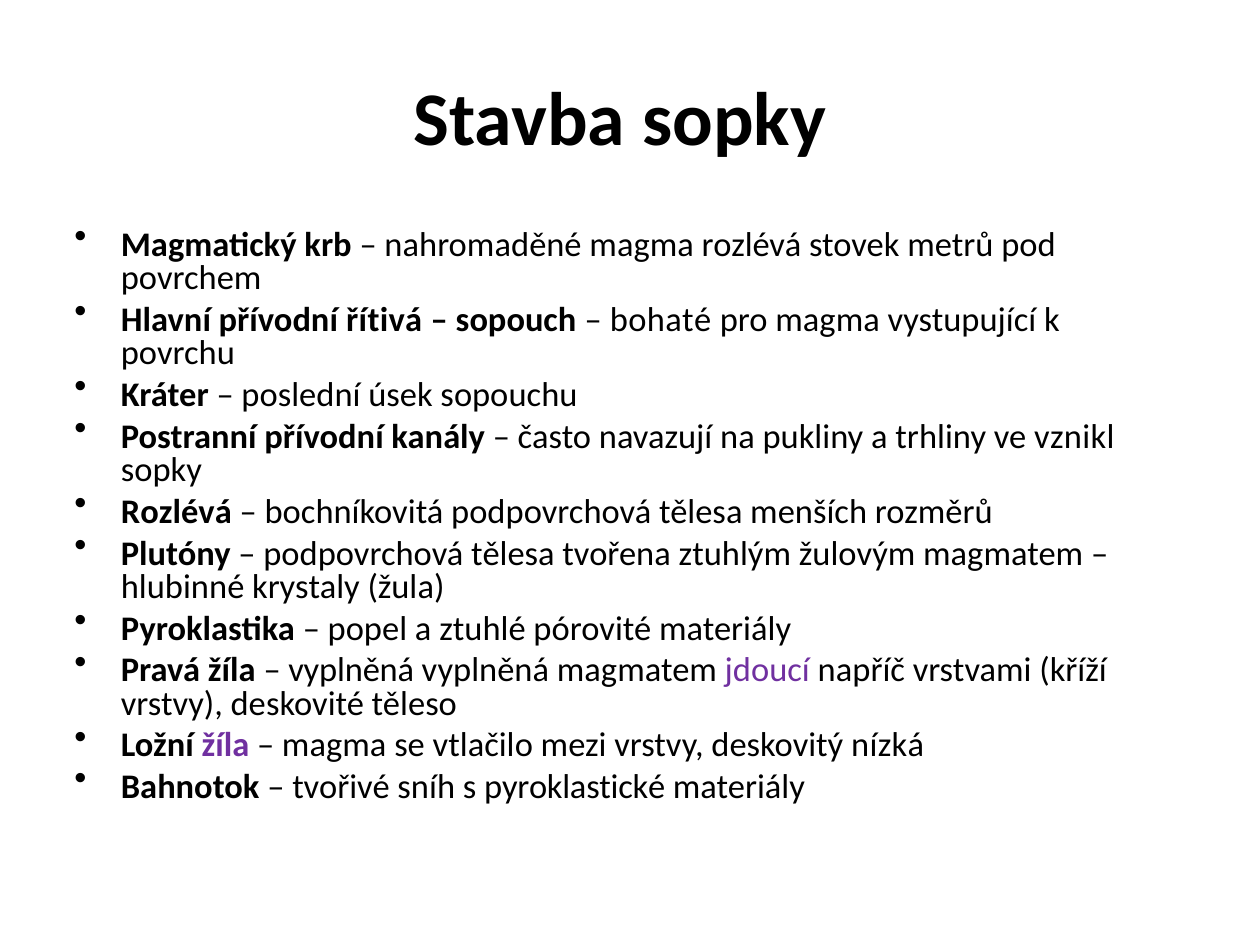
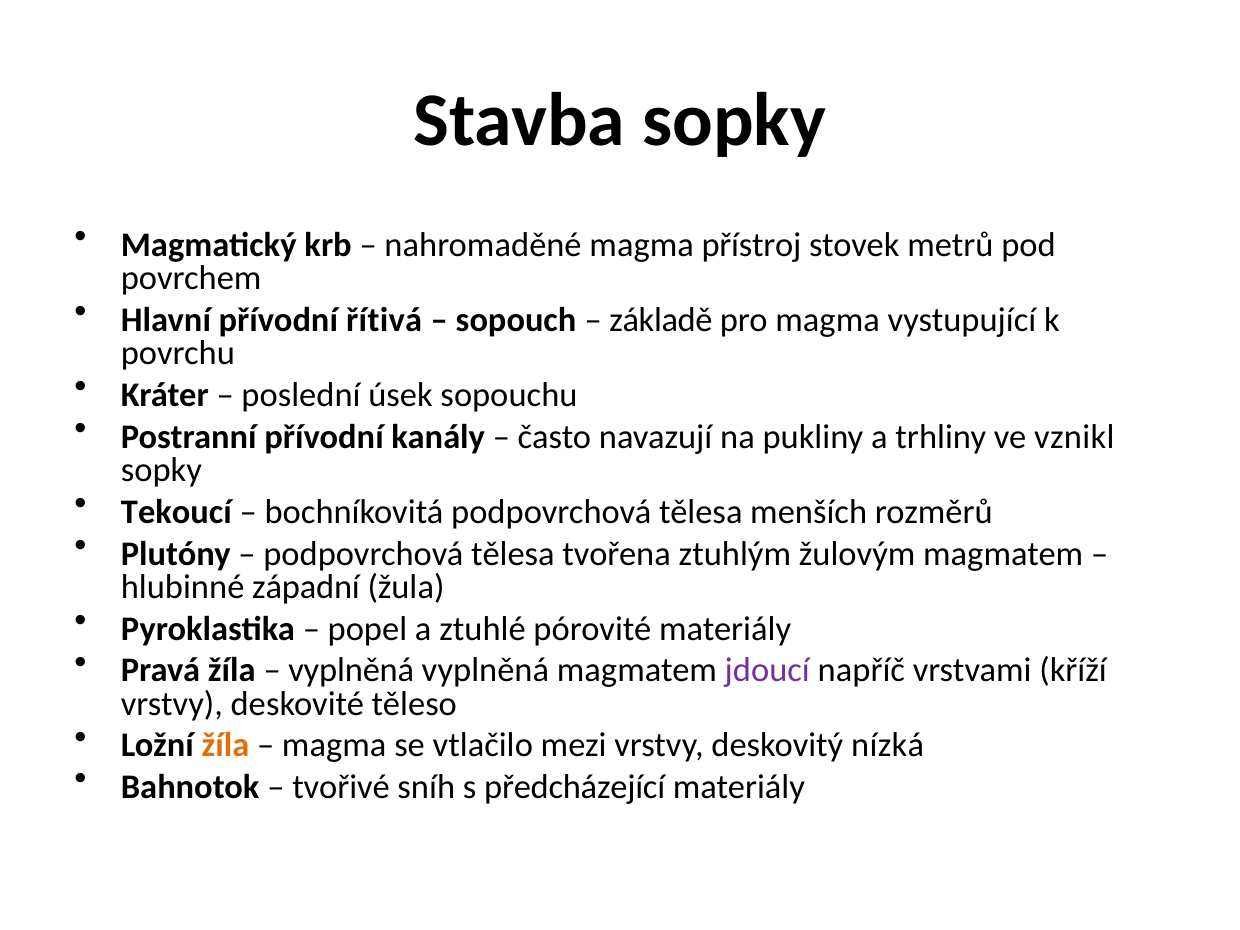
magma rozlévá: rozlévá -> přístroj (751, 245)
bohaté: bohaté -> základě (661, 320)
Rozlévá: Rozlévá -> Tekoucí (176, 512)
krystaly: krystaly -> západní (306, 587)
žíla colour: purple -> orange (225, 746)
pyroklastické: pyroklastické -> předcházející (575, 787)
